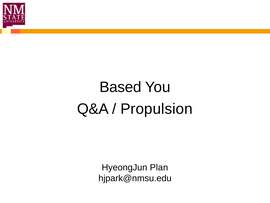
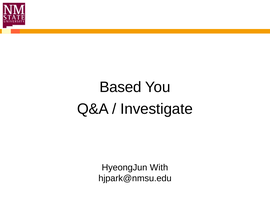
Propulsion: Propulsion -> Investigate (157, 109)
Plan: Plan -> With (159, 167)
